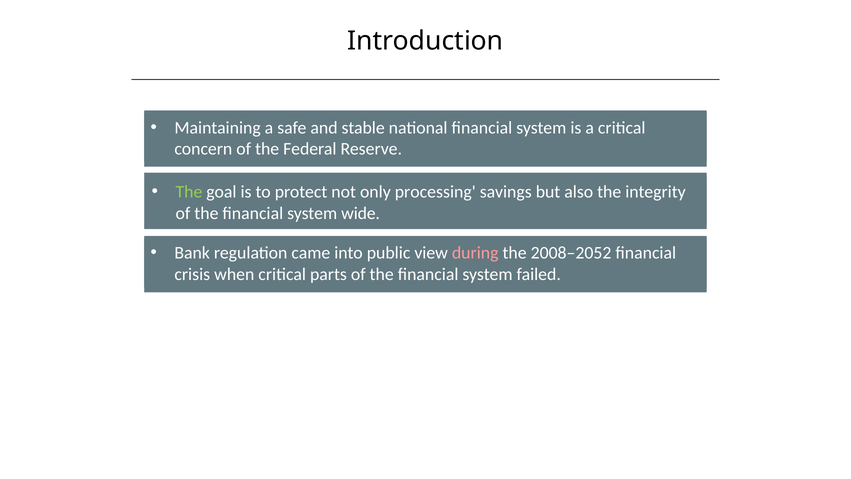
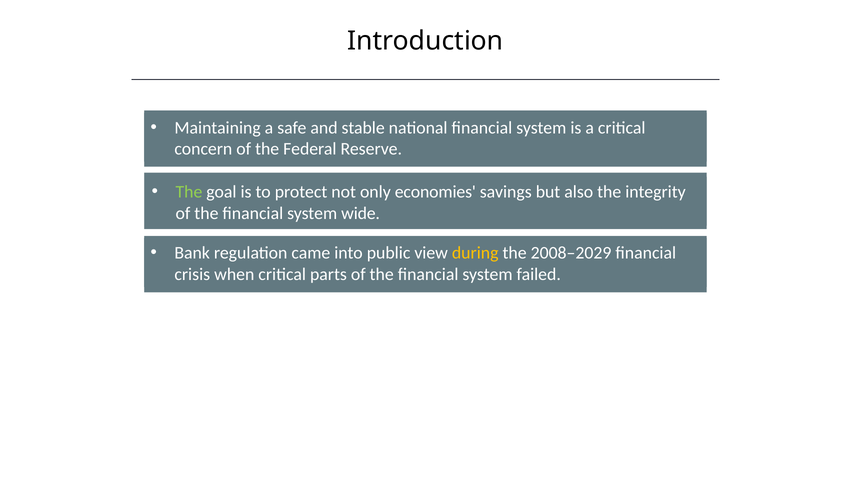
processing: processing -> economies (435, 192)
during colour: pink -> yellow (475, 253)
2008–2052: 2008–2052 -> 2008–2029 (571, 253)
